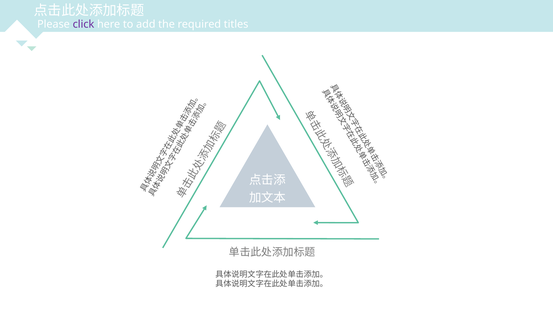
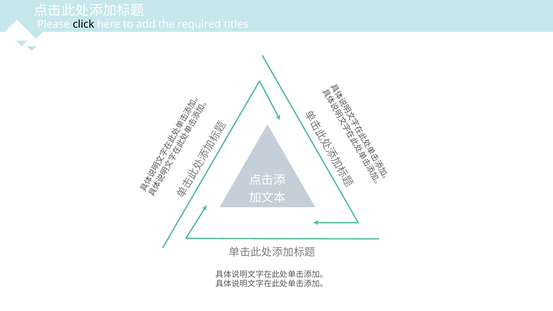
click colour: purple -> black (83, 24)
